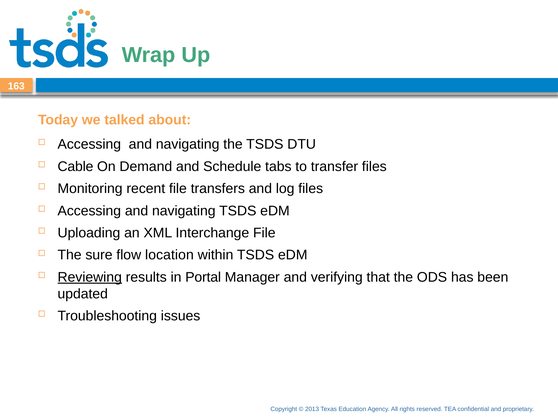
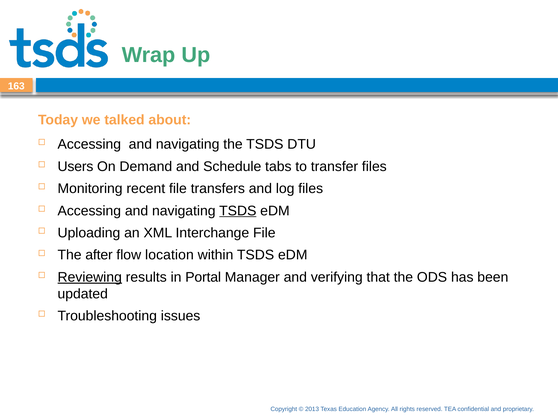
Cable: Cable -> Users (75, 167)
TSDS underline: none -> present (238, 211)
sure: sure -> after (99, 255)
